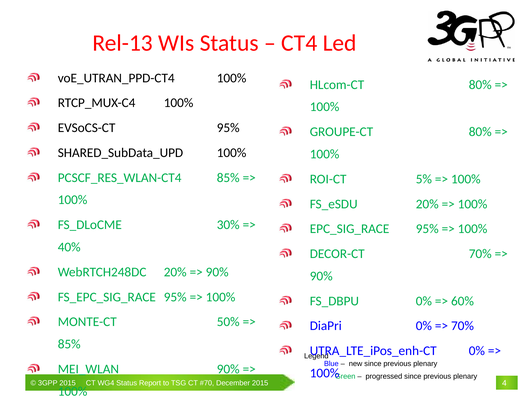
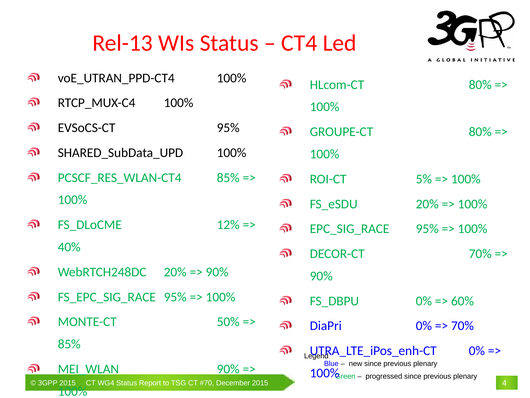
30%: 30% -> 12% (228, 225)
